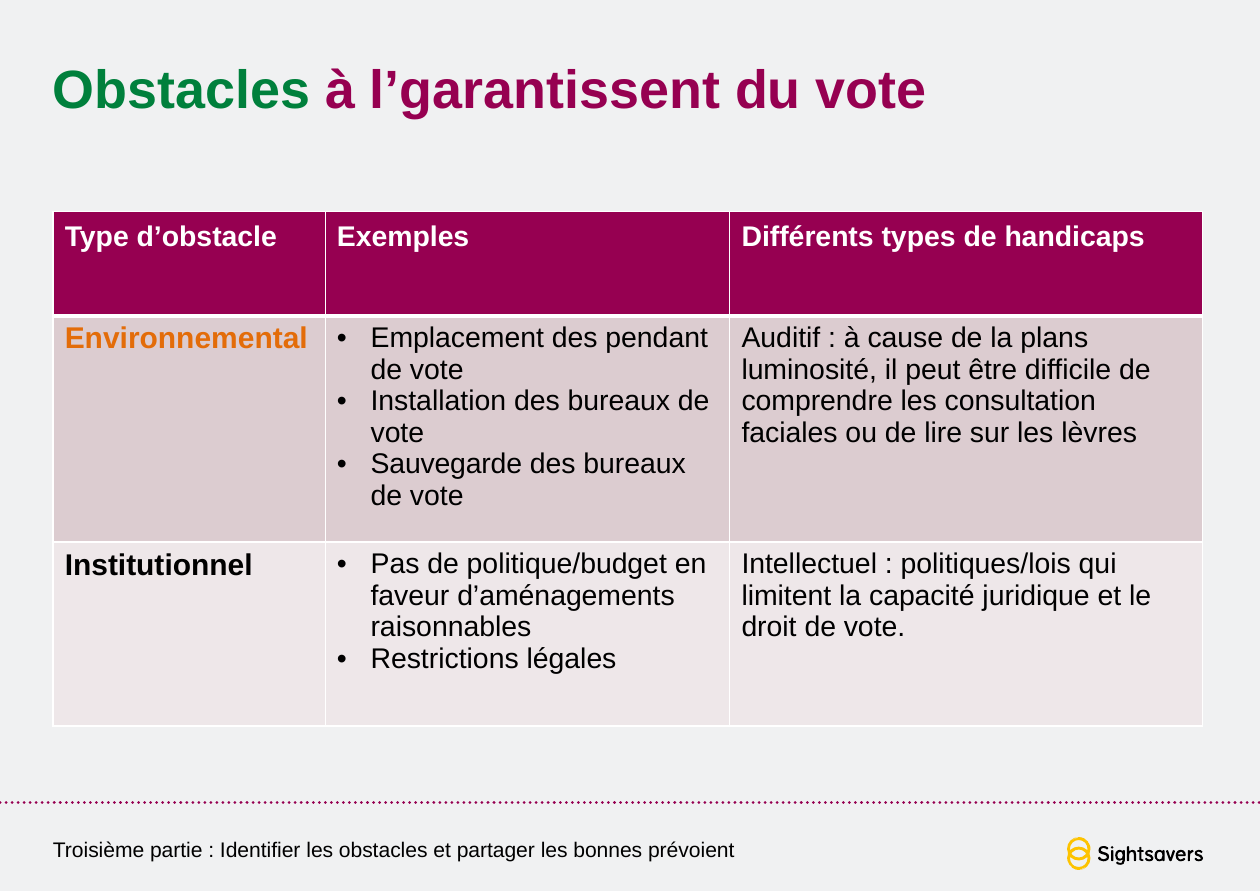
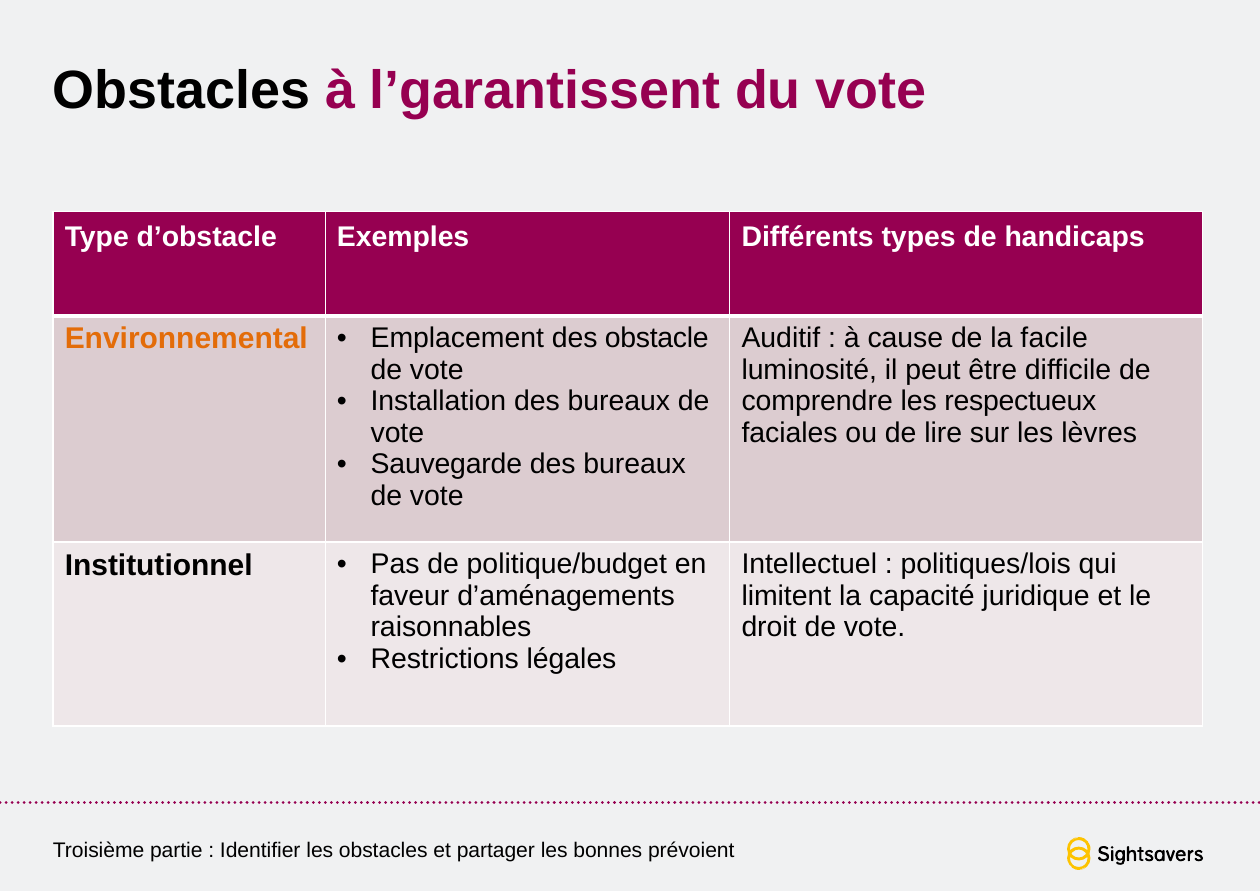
Obstacles colour: green -> black (182, 91)
plans: plans -> facile (1054, 338)
pendant: pendant -> obstacle (657, 338)
consultation: consultation -> respectueux (1020, 401)
